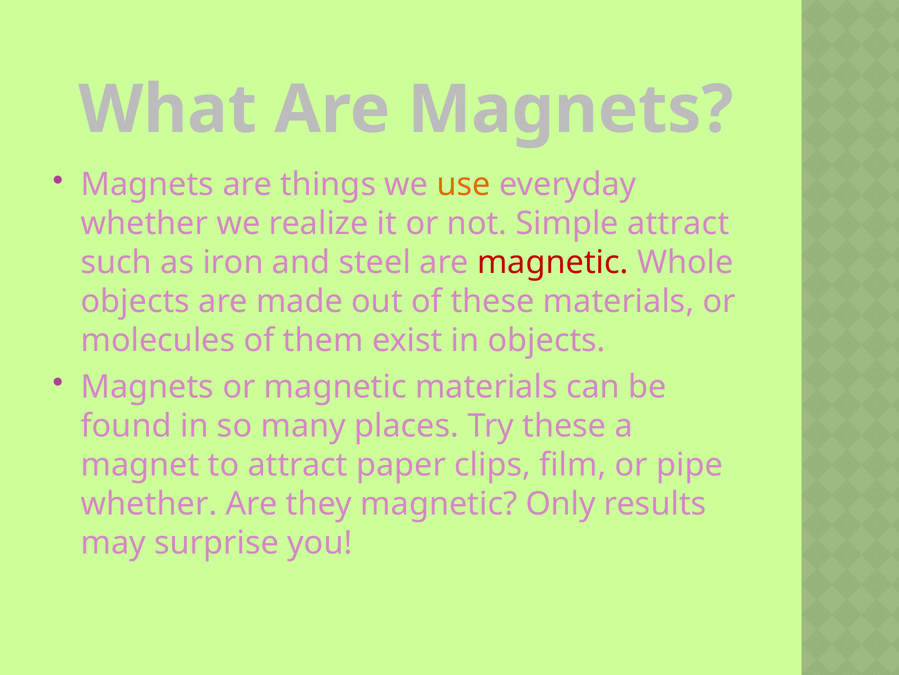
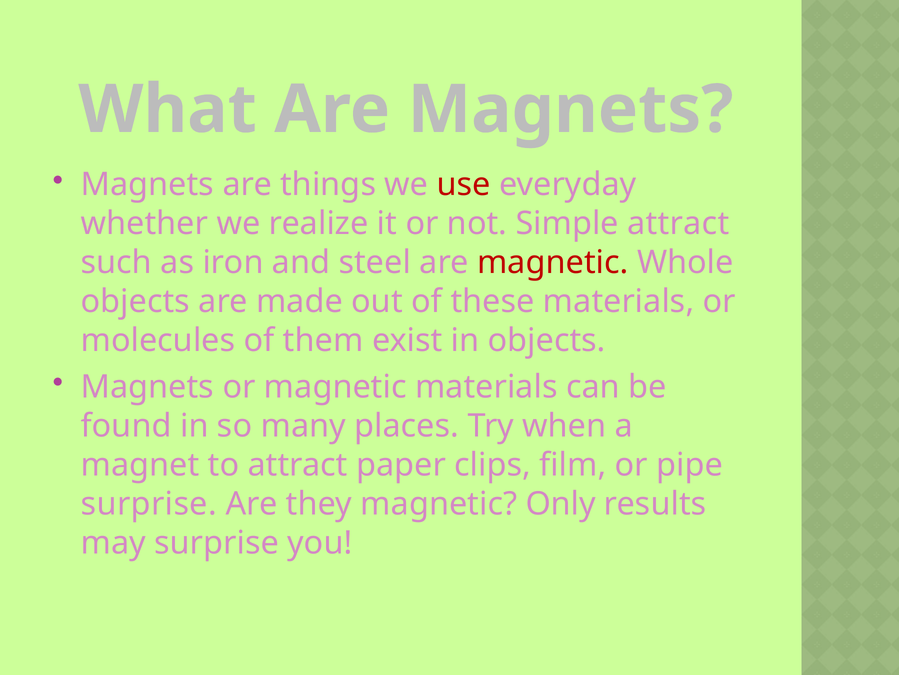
use colour: orange -> red (464, 184)
Try these: these -> when (564, 426)
whether: whether -> surprise (149, 503)
